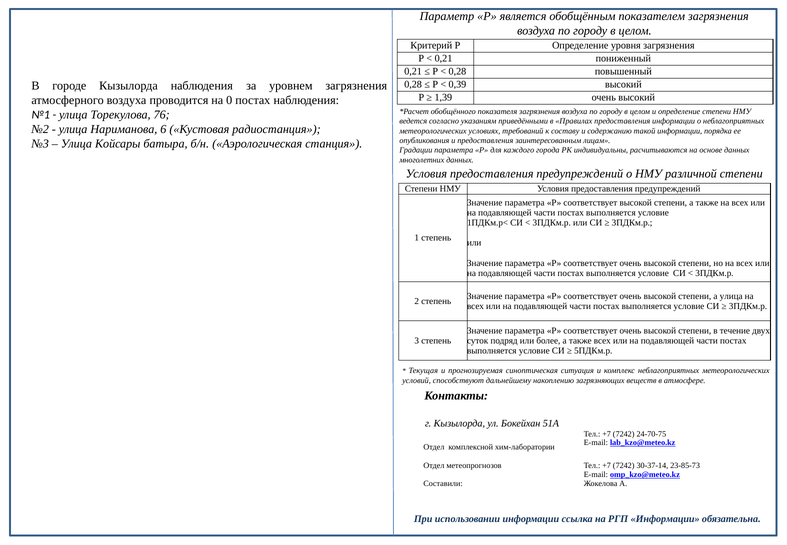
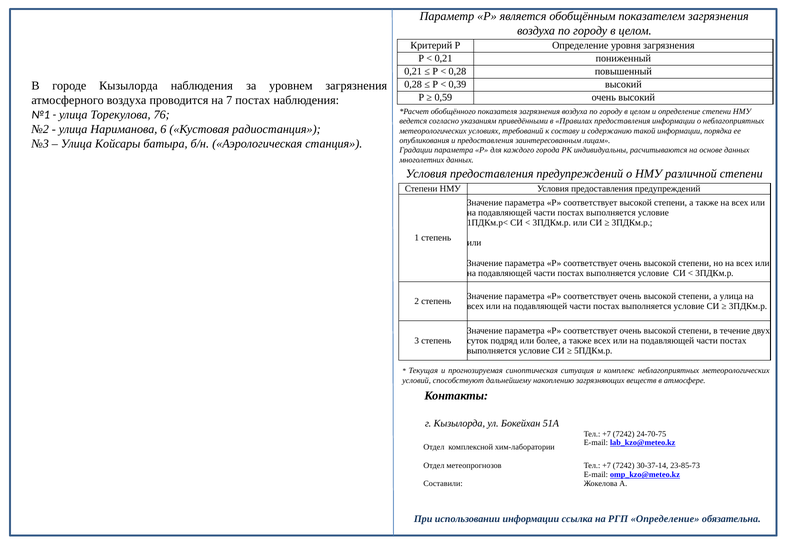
1,39: 1,39 -> 0,59 (443, 97)
0: 0 -> 7 (229, 100)
РГП Информации: Информации -> Определение (665, 519)
